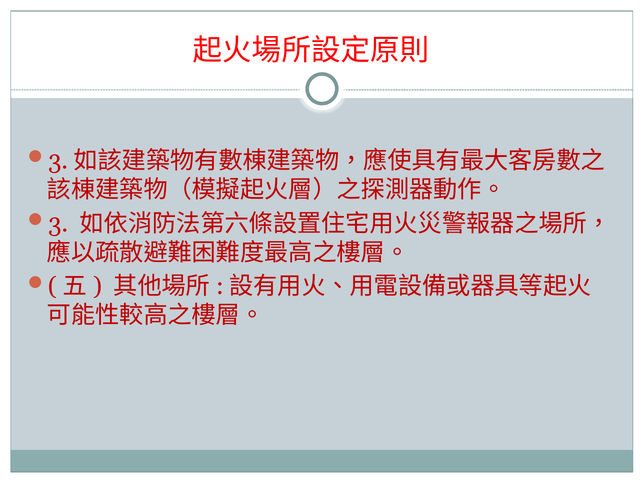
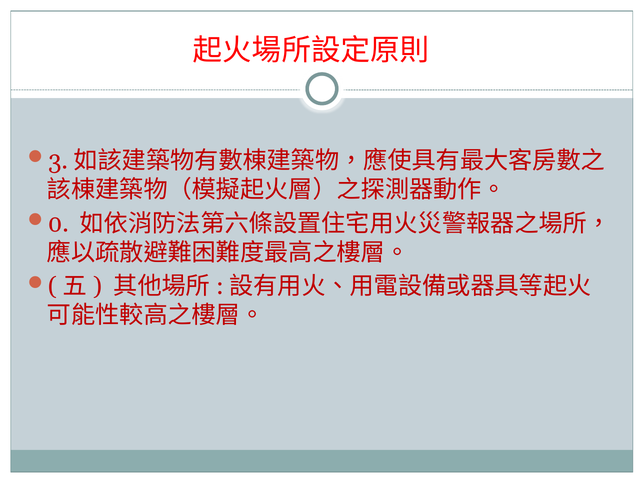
3: 3 -> 0 (58, 224)
